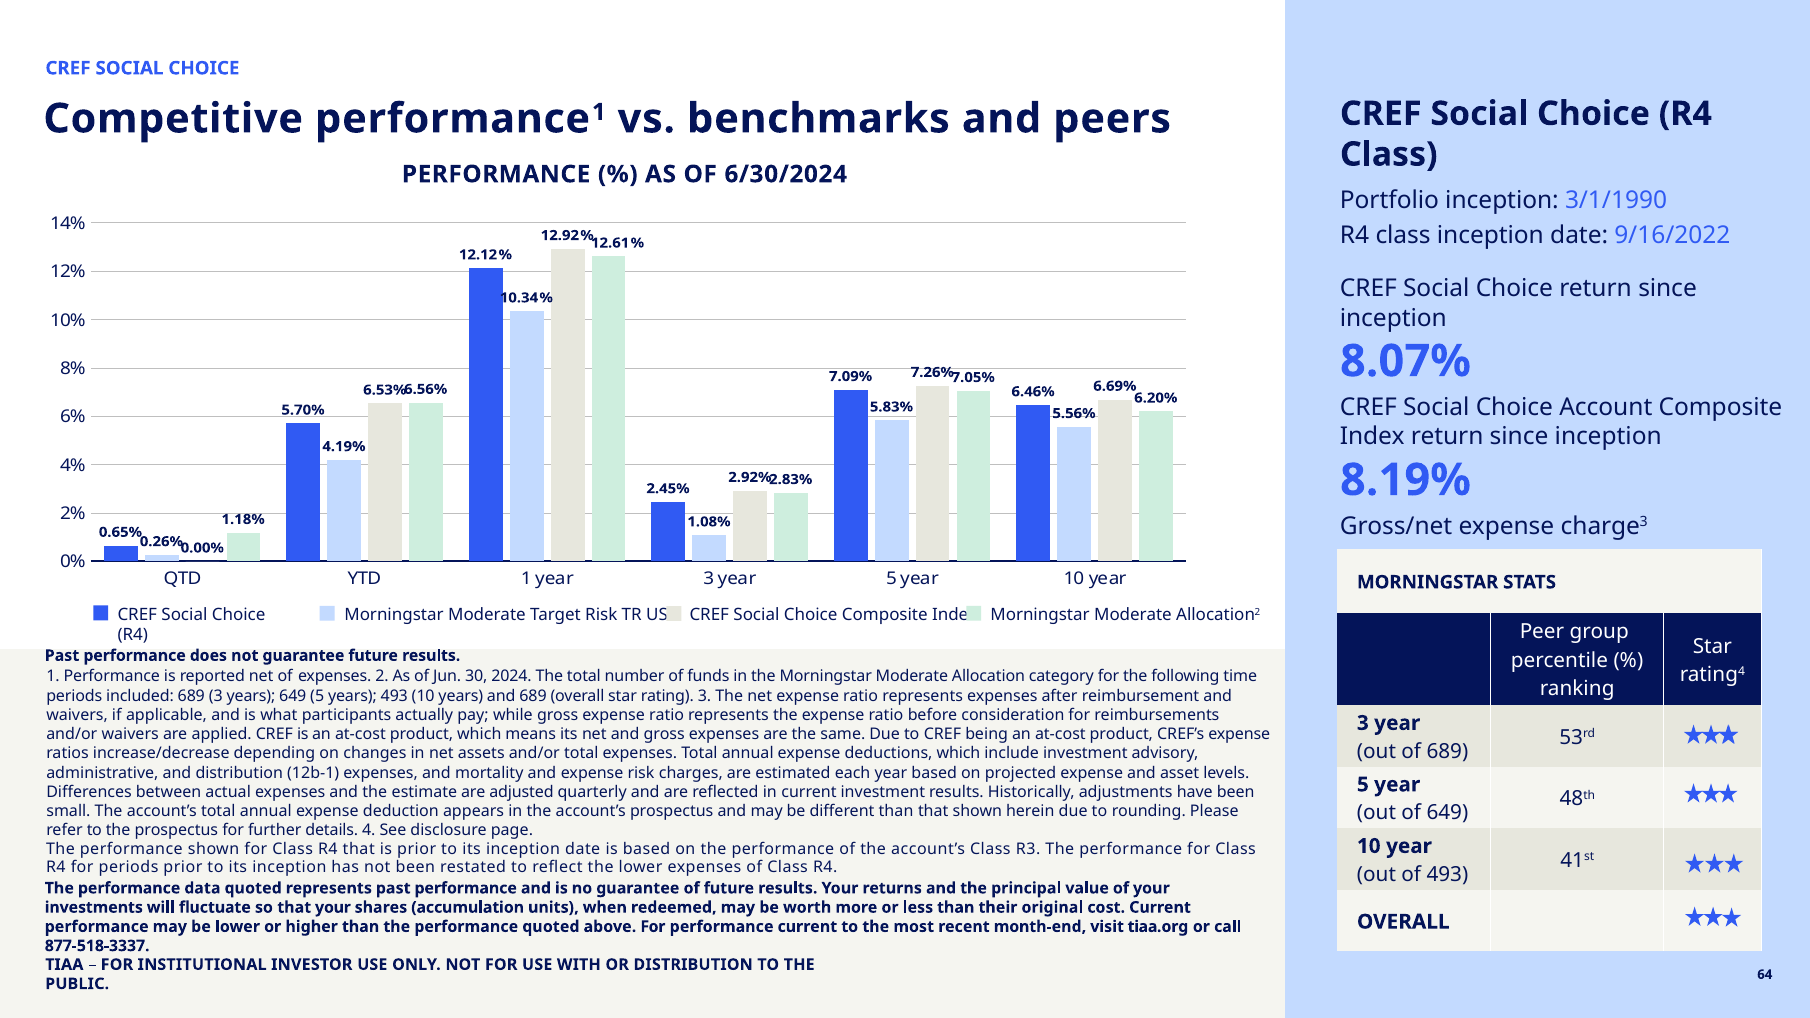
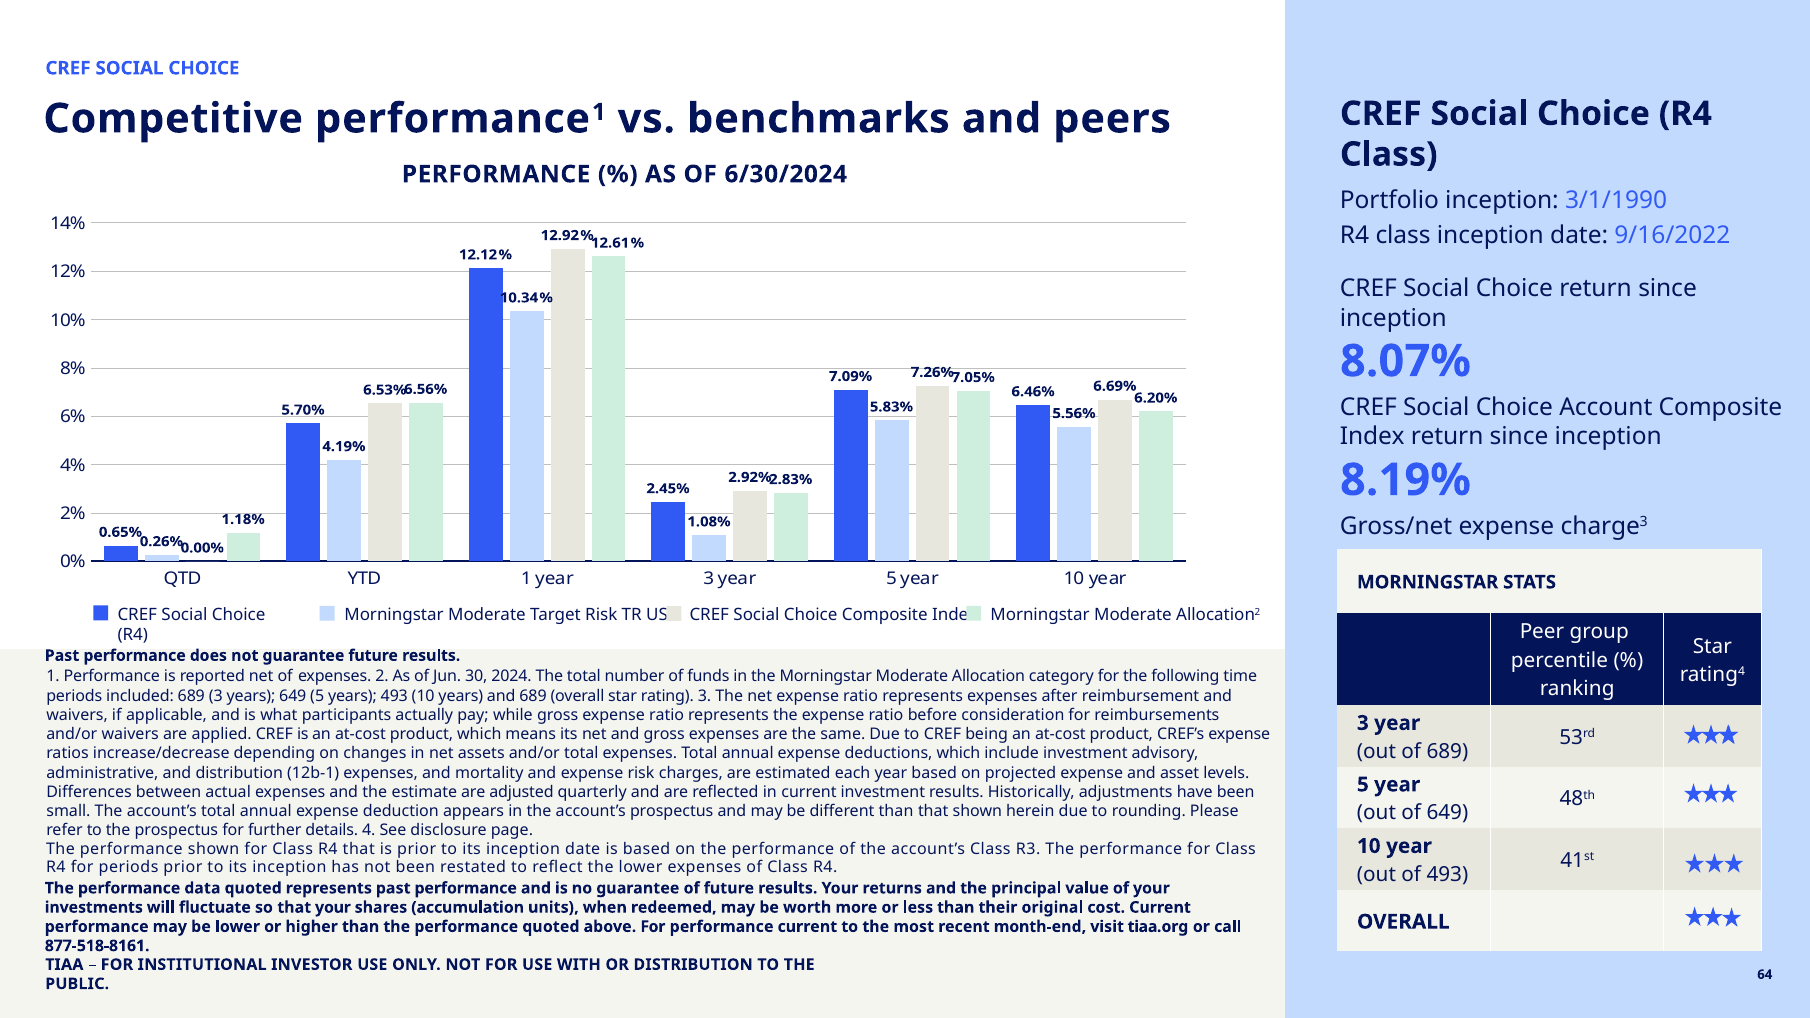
877-518-3337: 877-518-3337 -> 877-518-8161 (97, 946)
